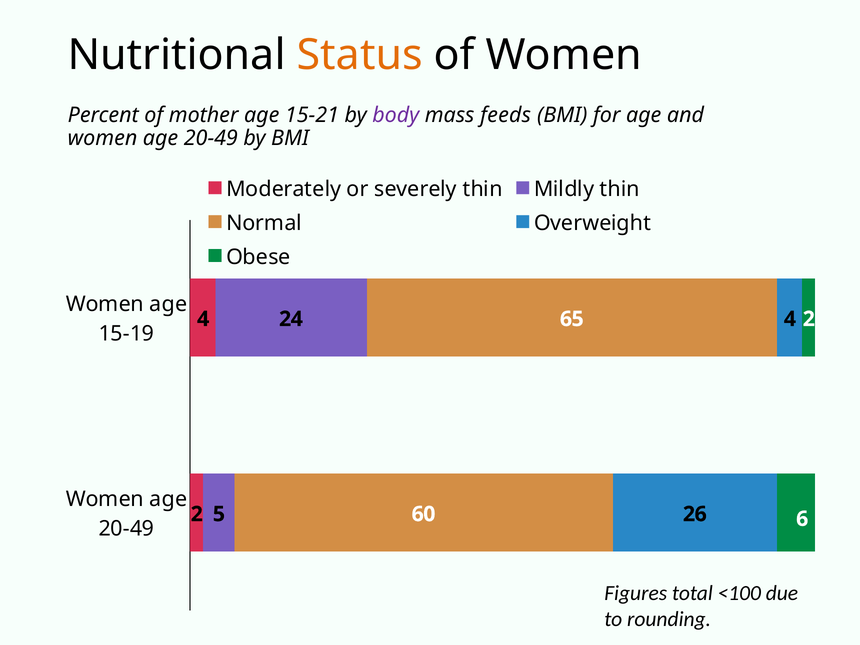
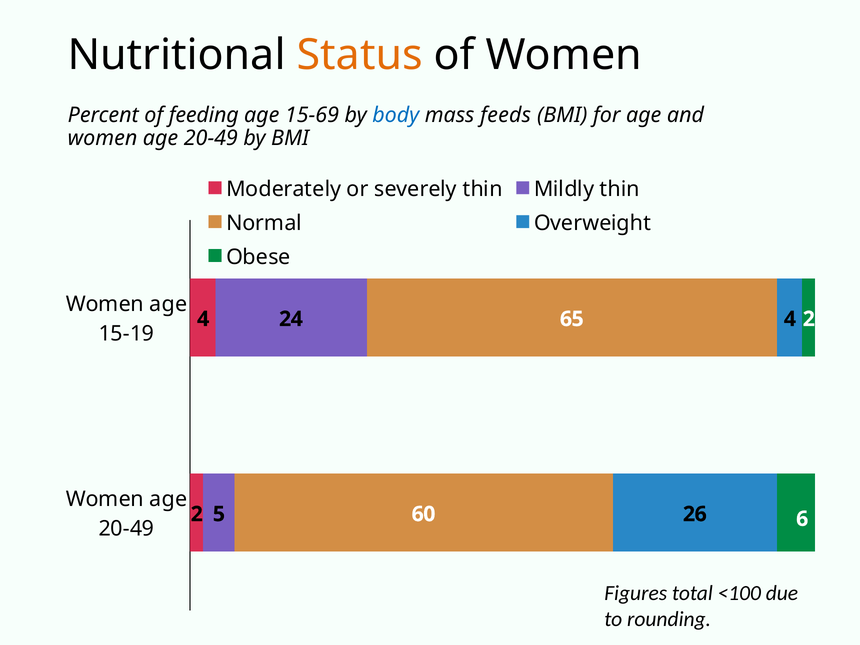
mother: mother -> feeding (204, 115)
15-21: 15-21 -> 15-69 (312, 115)
body colour: purple -> blue (396, 115)
